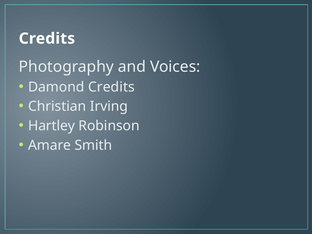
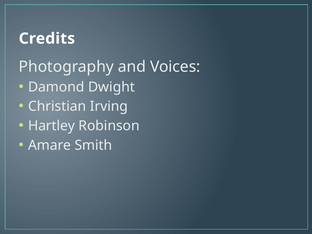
Damond Credits: Credits -> Dwight (112, 87)
